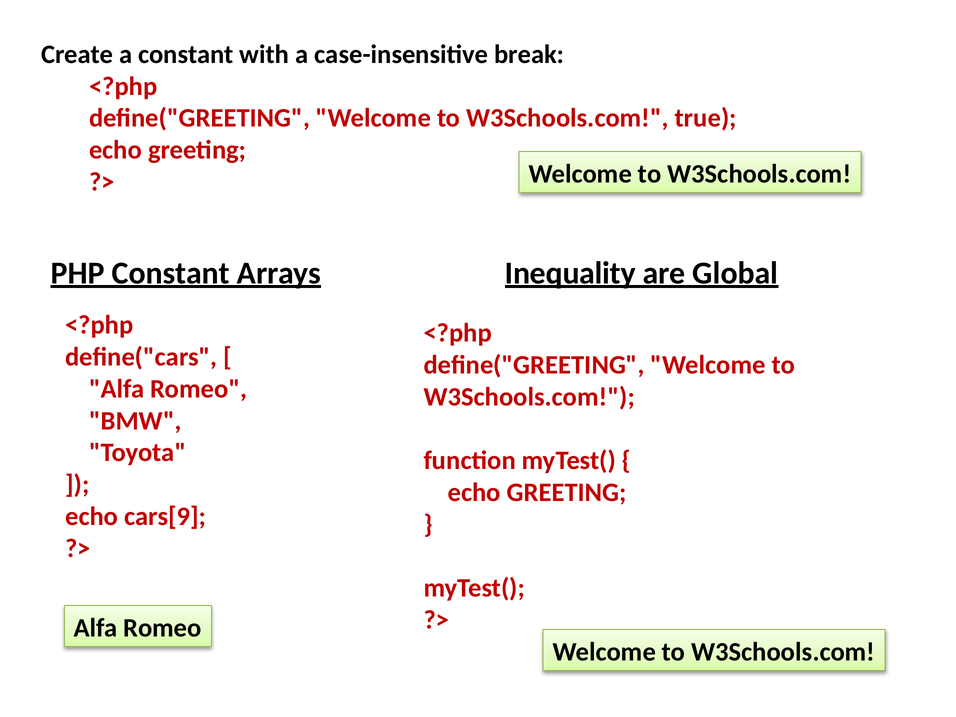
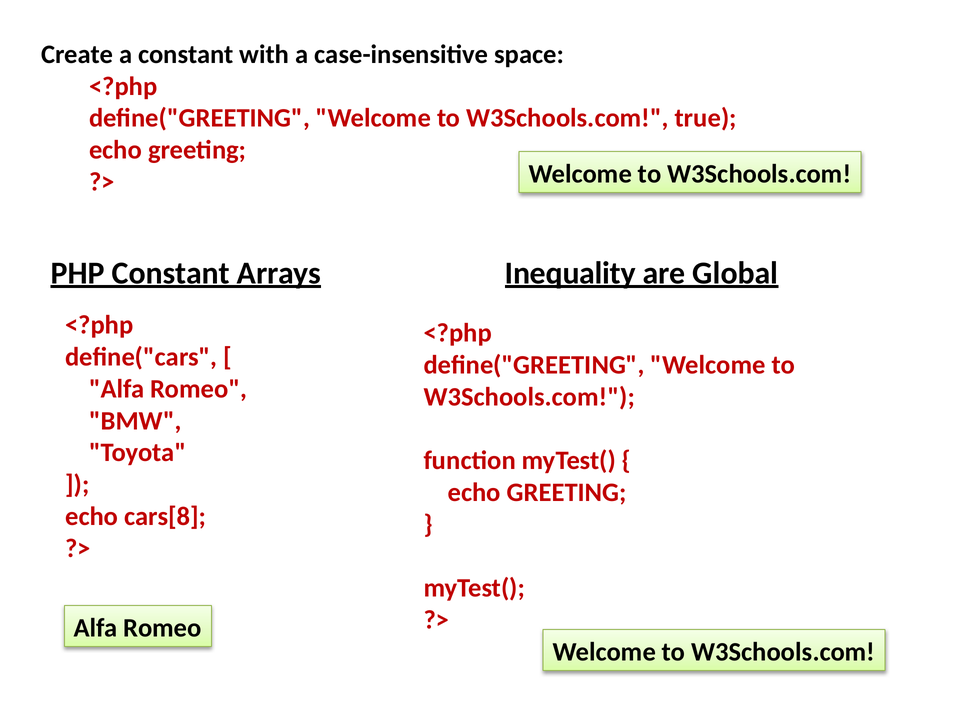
break: break -> space (529, 54)
cars[9: cars[9 -> cars[8 (165, 516)
